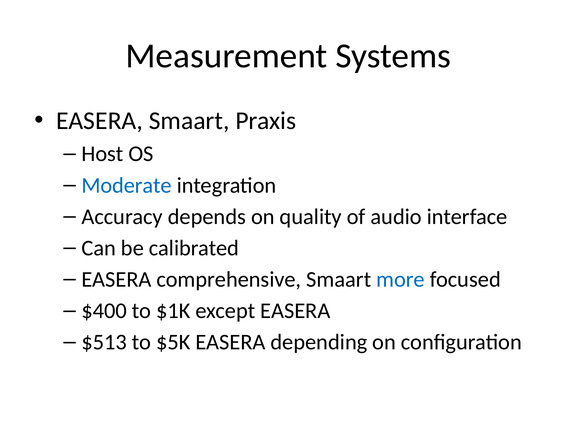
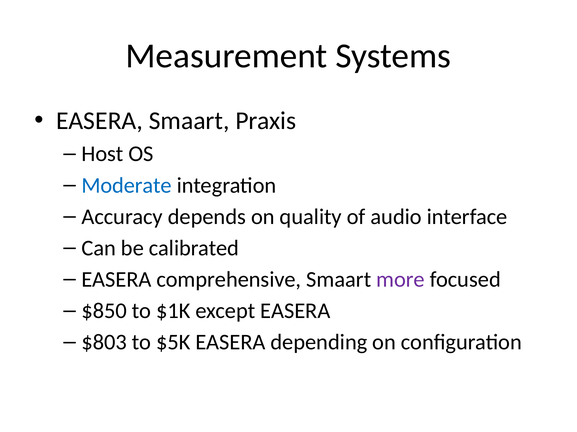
more colour: blue -> purple (401, 280)
$400: $400 -> $850 (104, 311)
$513: $513 -> $803 (104, 343)
